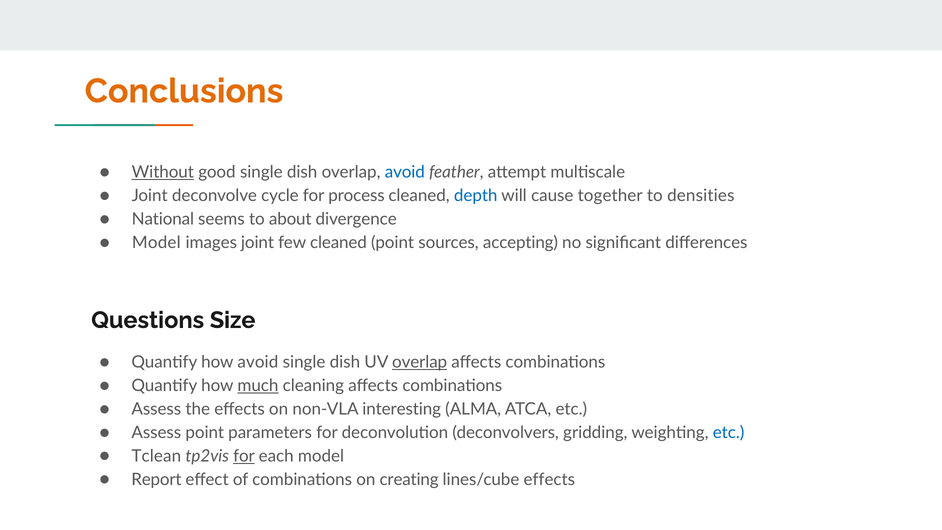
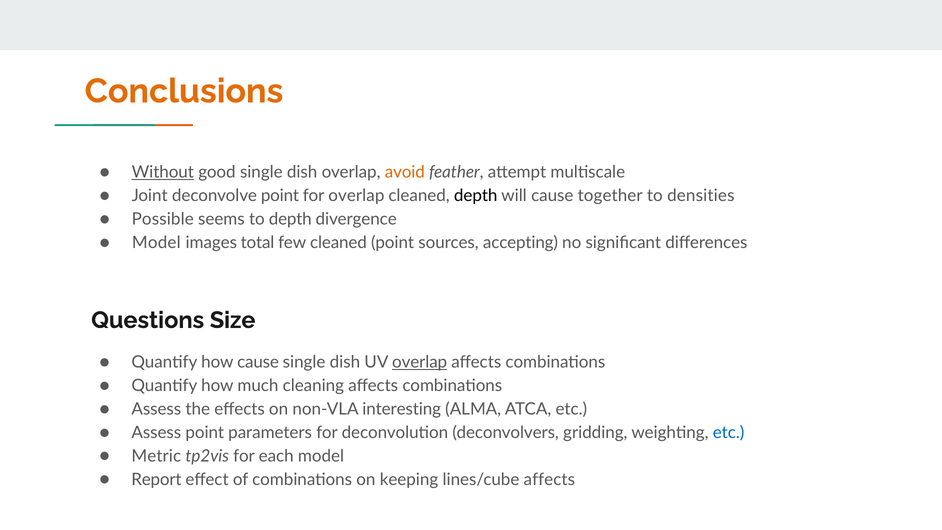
avoid colour: blue -> orange (405, 172)
deconvolve cycle: cycle -> point (280, 196)
for process: process -> overlap (356, 196)
depth colour: blue -> black (476, 196)
National: National -> Possible (163, 219)
to about: about -> depth (290, 219)
images joint: joint -> total (258, 243)
how avoid: avoid -> cause (258, 362)
much underline: present -> none (258, 386)
Tclean: Tclean -> Metric (156, 456)
for underline: present -> none (244, 456)
creating: creating -> keeping (409, 480)
lines/cube effects: effects -> affects (549, 480)
